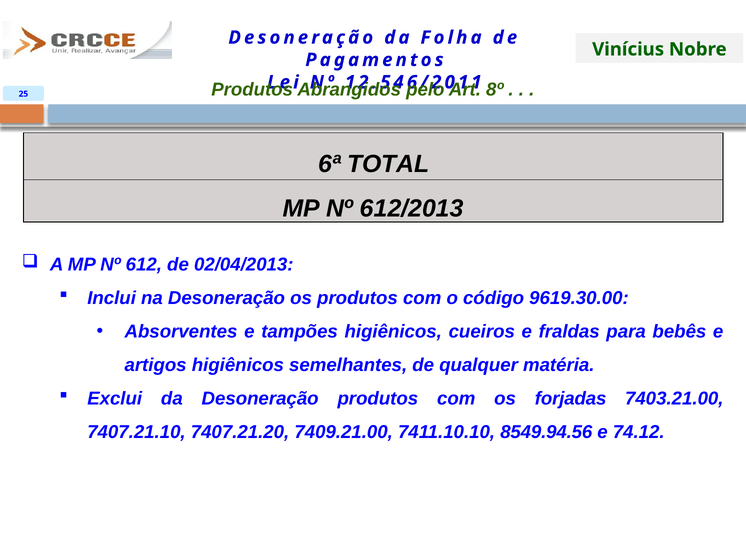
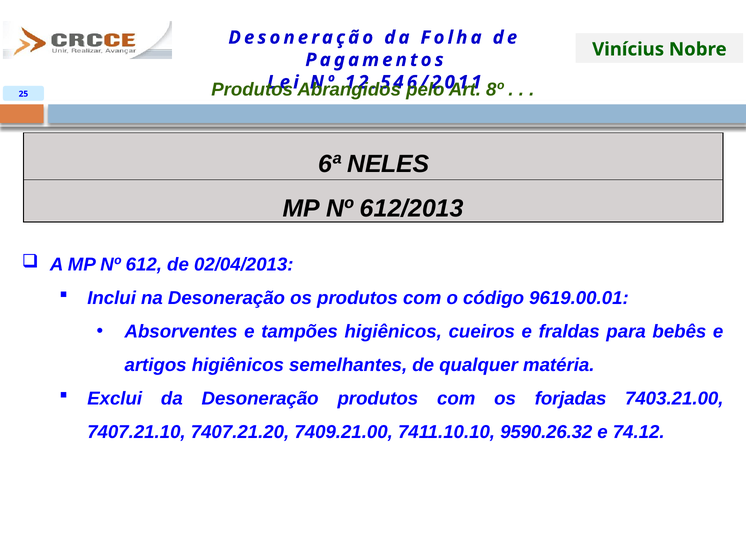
TOTAL: TOTAL -> NELES (388, 164)
9619.30.00: 9619.30.00 -> 9619.00.01 (579, 298)
8549.94.56: 8549.94.56 -> 9590.26.32 (546, 433)
